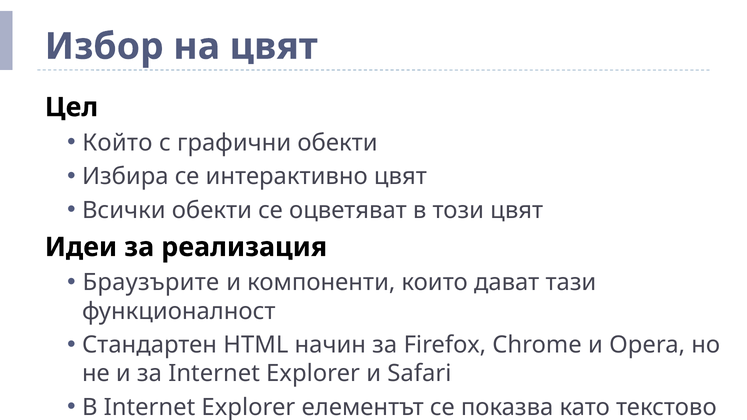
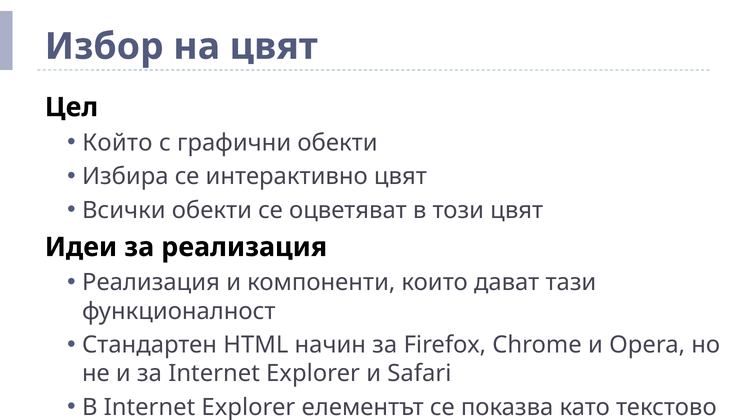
Браузърите: Браузърите -> Реализация (151, 283)
